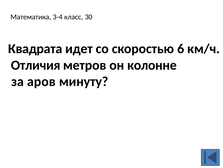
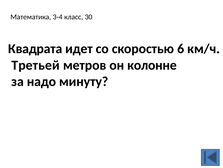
Отличия: Отличия -> Третьей (36, 65)
аров: аров -> надо (41, 81)
